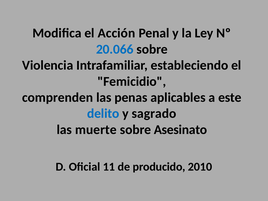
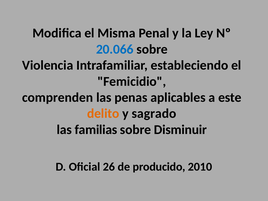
Acción: Acción -> Misma (117, 33)
delito colour: blue -> orange (103, 114)
muerte: muerte -> familias (96, 130)
Asesinato: Asesinato -> Disminuir (180, 130)
11: 11 -> 26 (109, 167)
